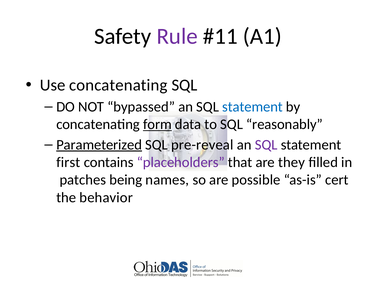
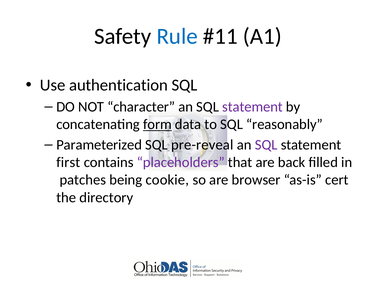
Rule colour: purple -> blue (177, 36)
Use concatenating: concatenating -> authentication (118, 85)
bypassed: bypassed -> character (141, 107)
statement colour: blue -> purple (252, 107)
Parameterized underline: present -> none (99, 145)
they: they -> back (292, 162)
names: names -> cookie (167, 180)
possible: possible -> browser (256, 180)
behavior: behavior -> directory (106, 197)
